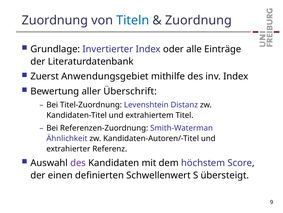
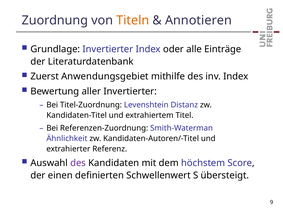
Titeln colour: blue -> orange (133, 20)
Zuordnung: Zuordnung -> Annotieren (198, 20)
aller Überschrift: Überschrift -> Invertierter (130, 91)
